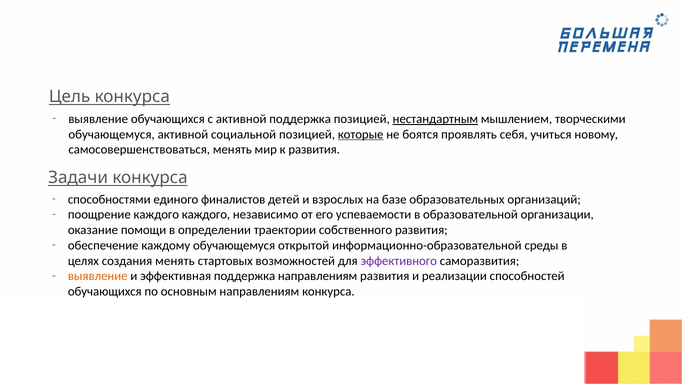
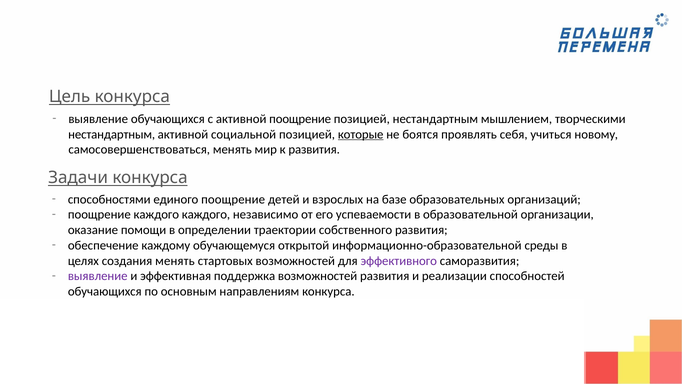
активной поддержка: поддержка -> поощрение (300, 119)
нестандартным underline: present -> none (435, 119)
обучающемуся: обучающемуся -> нестандартным (112, 134)
единого финалистов: финалистов -> поощрение (233, 199)
выявление colour: orange -> purple (98, 276)
поддержка направлениям: направлениям -> возможностей (318, 276)
